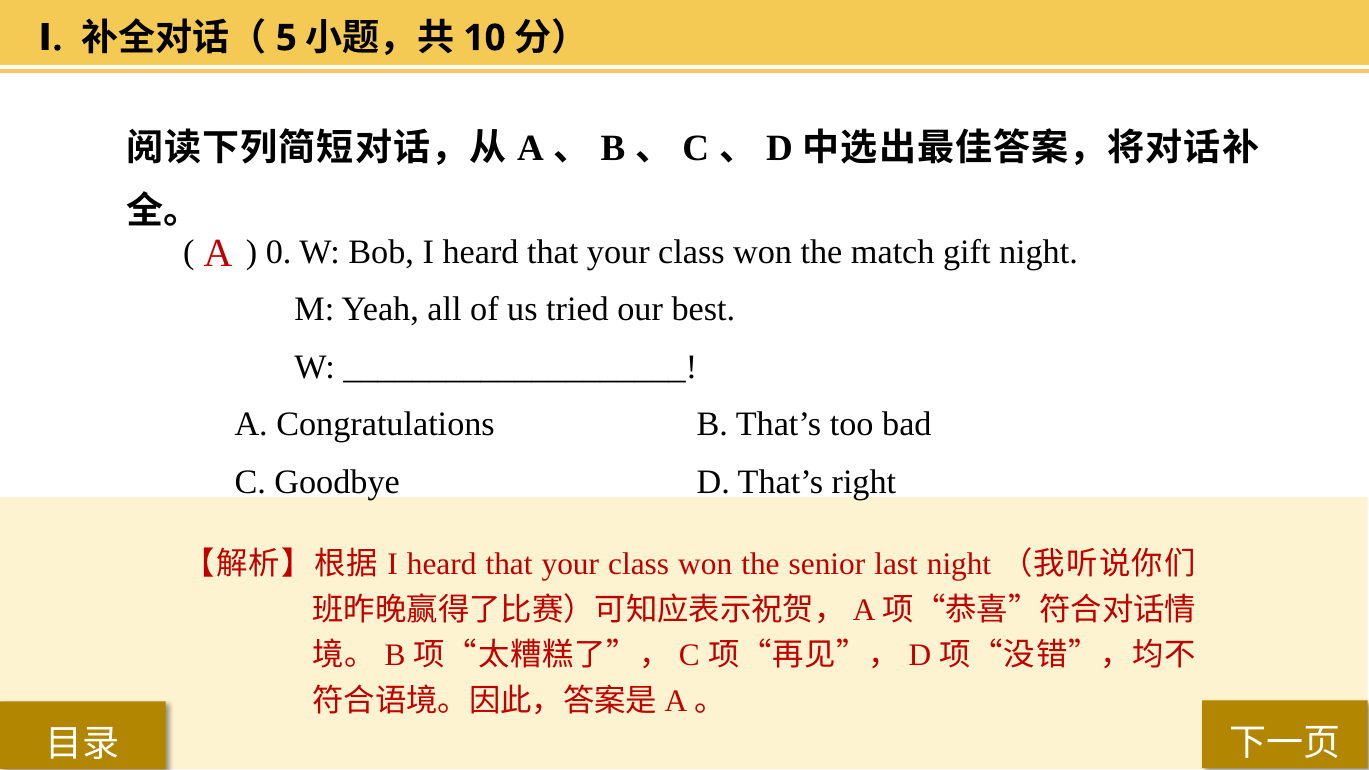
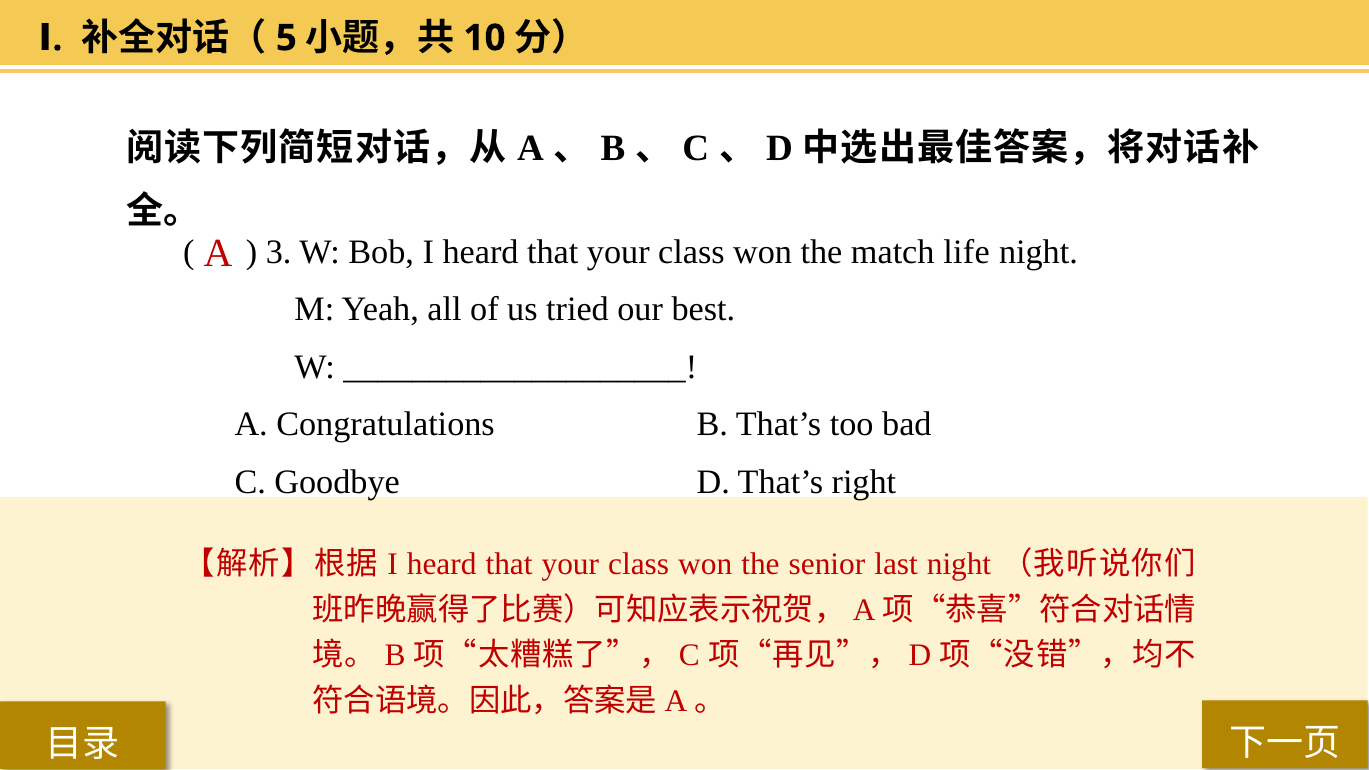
0: 0 -> 3 (279, 252)
gift: gift -> life (967, 252)
